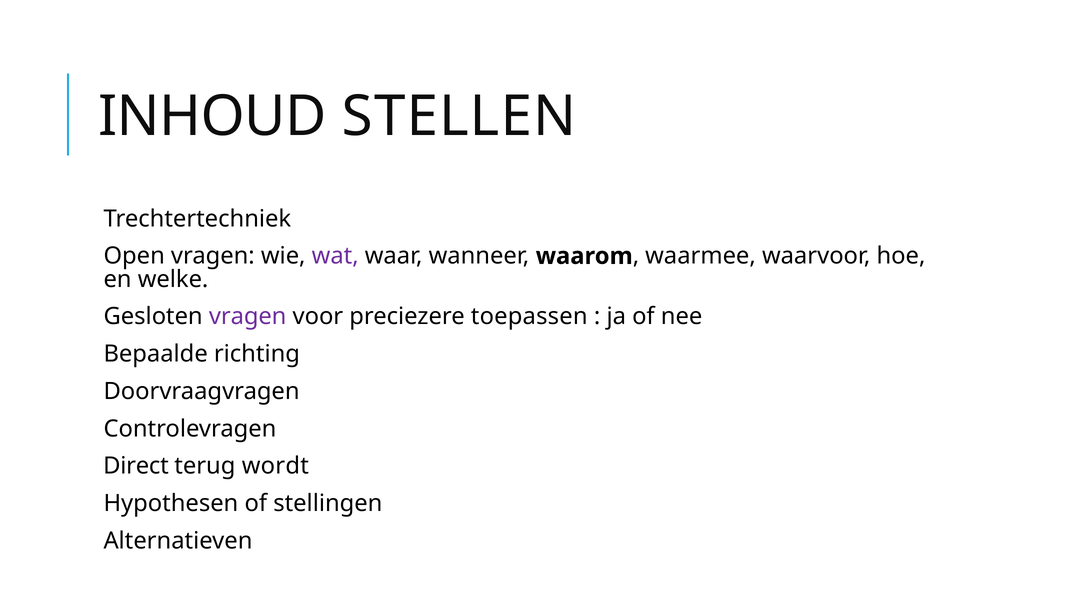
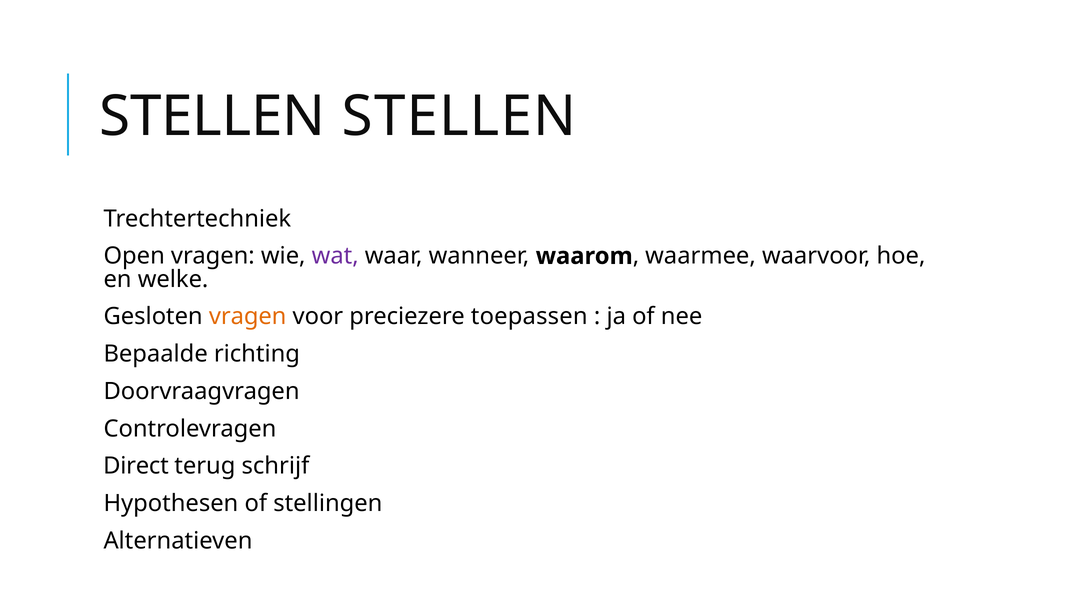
INHOUD: INHOUD -> STELLEN (212, 117)
vragen colour: purple -> orange (248, 316)
wordt: wordt -> schrijf (275, 466)
